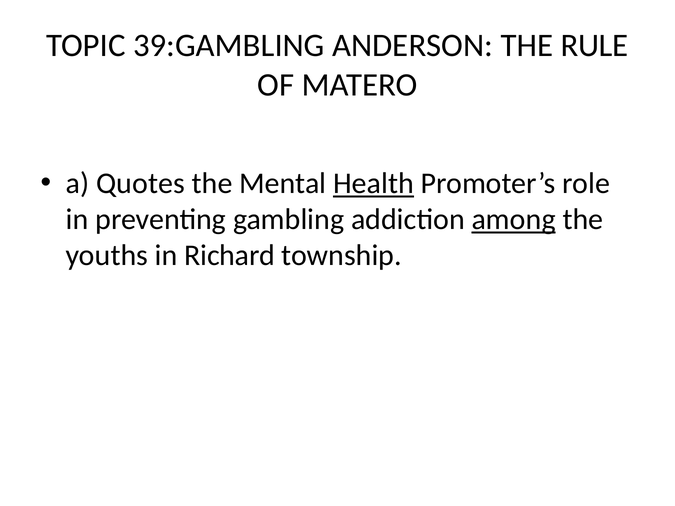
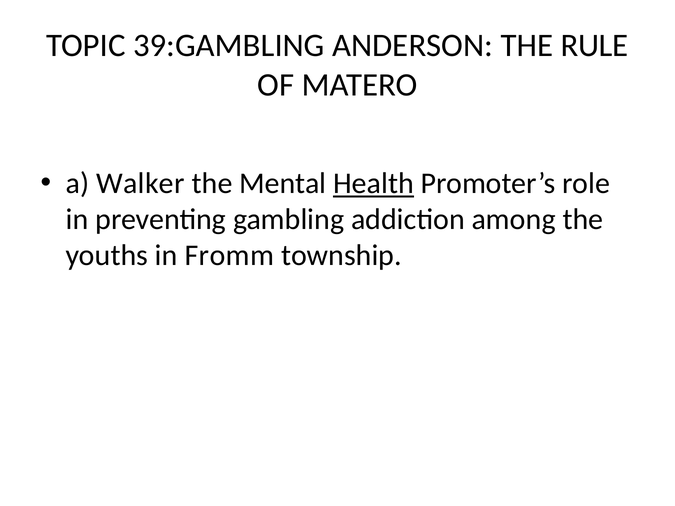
Quotes: Quotes -> Walker (140, 184)
among underline: present -> none (514, 220)
Richard: Richard -> Fromm (229, 256)
